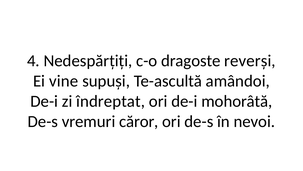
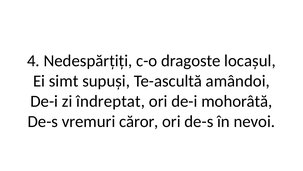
reverși: reverși -> locașul (250, 61)
vine: vine -> simt (64, 81)
